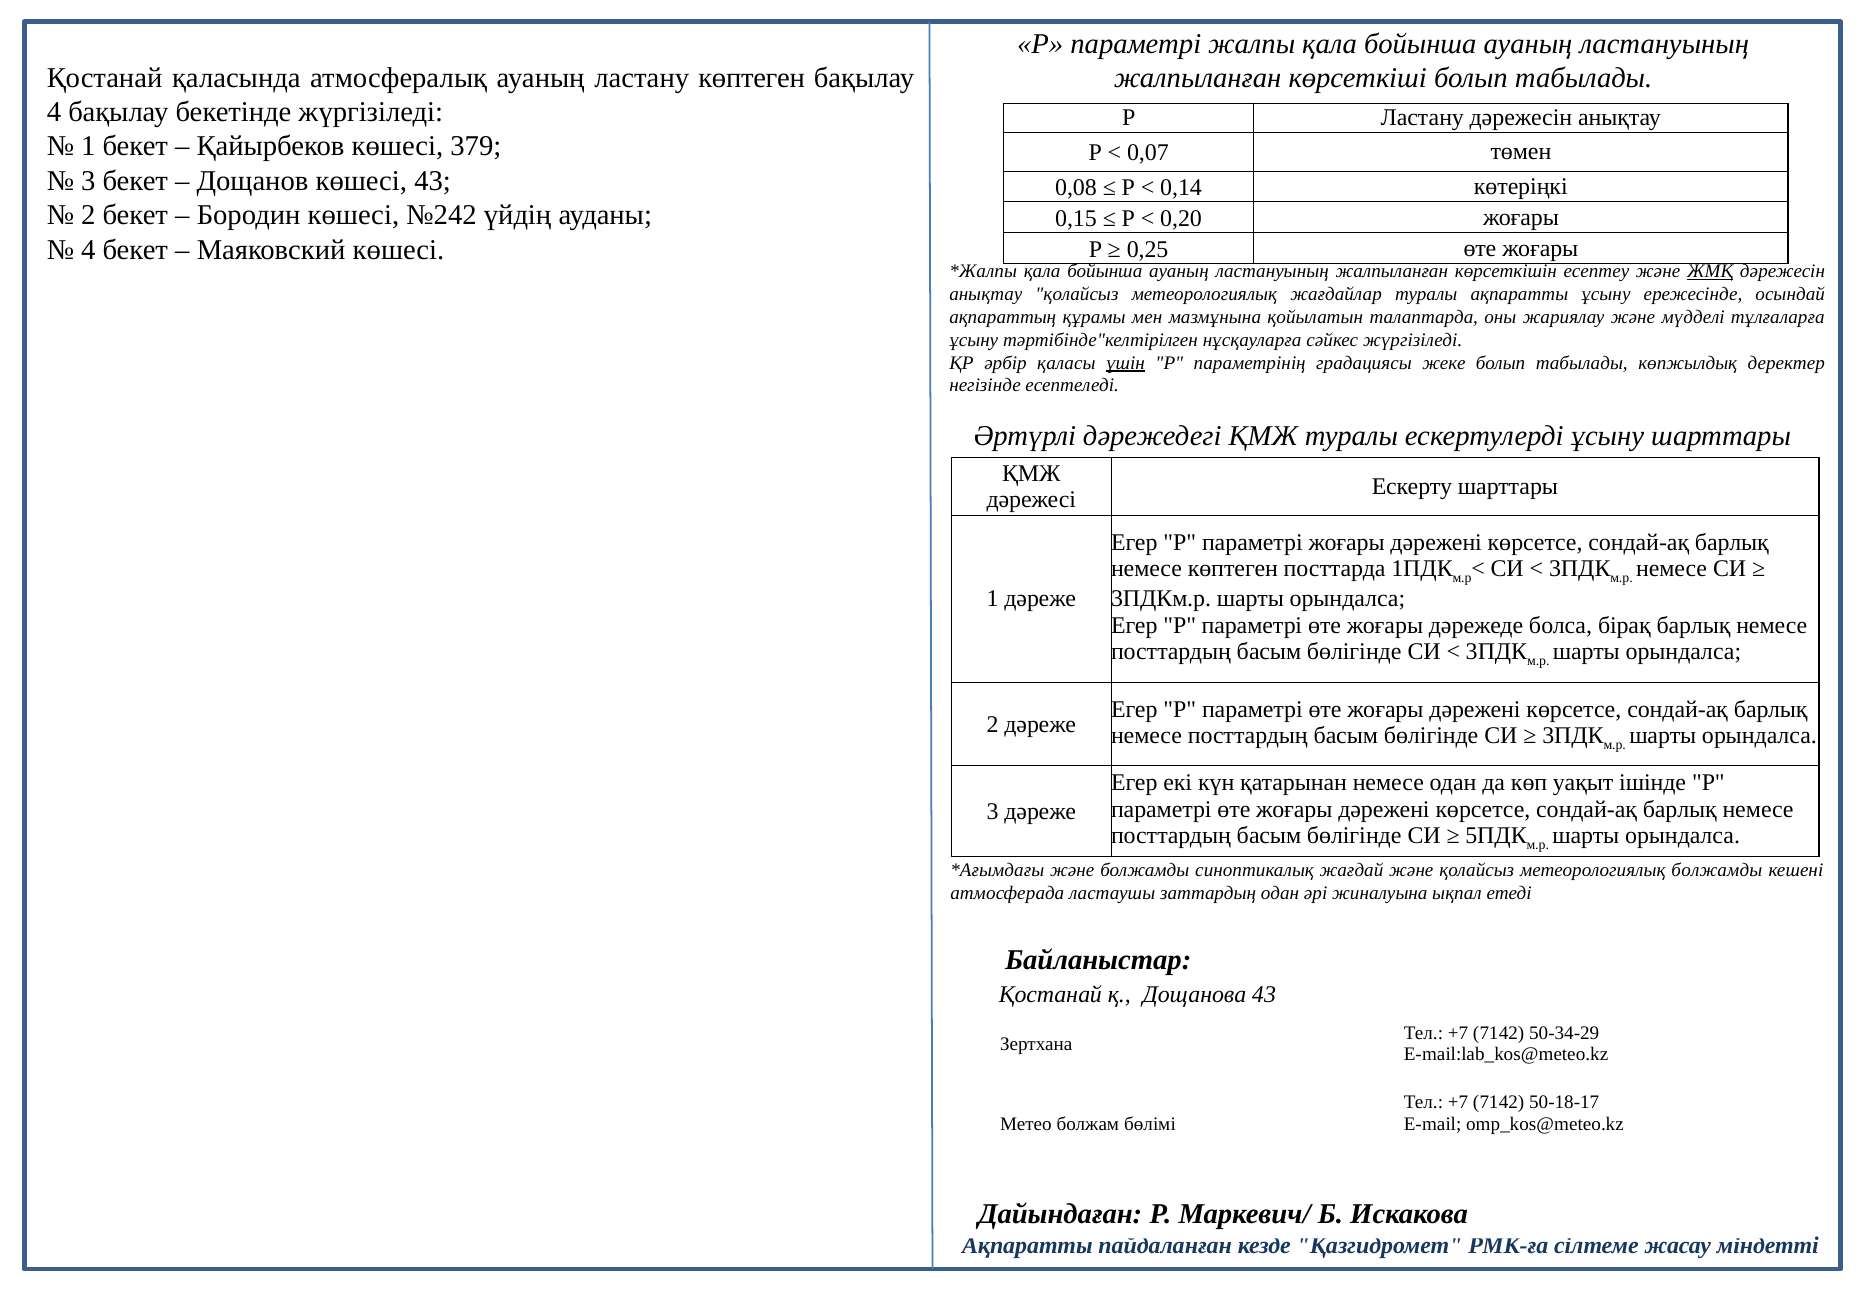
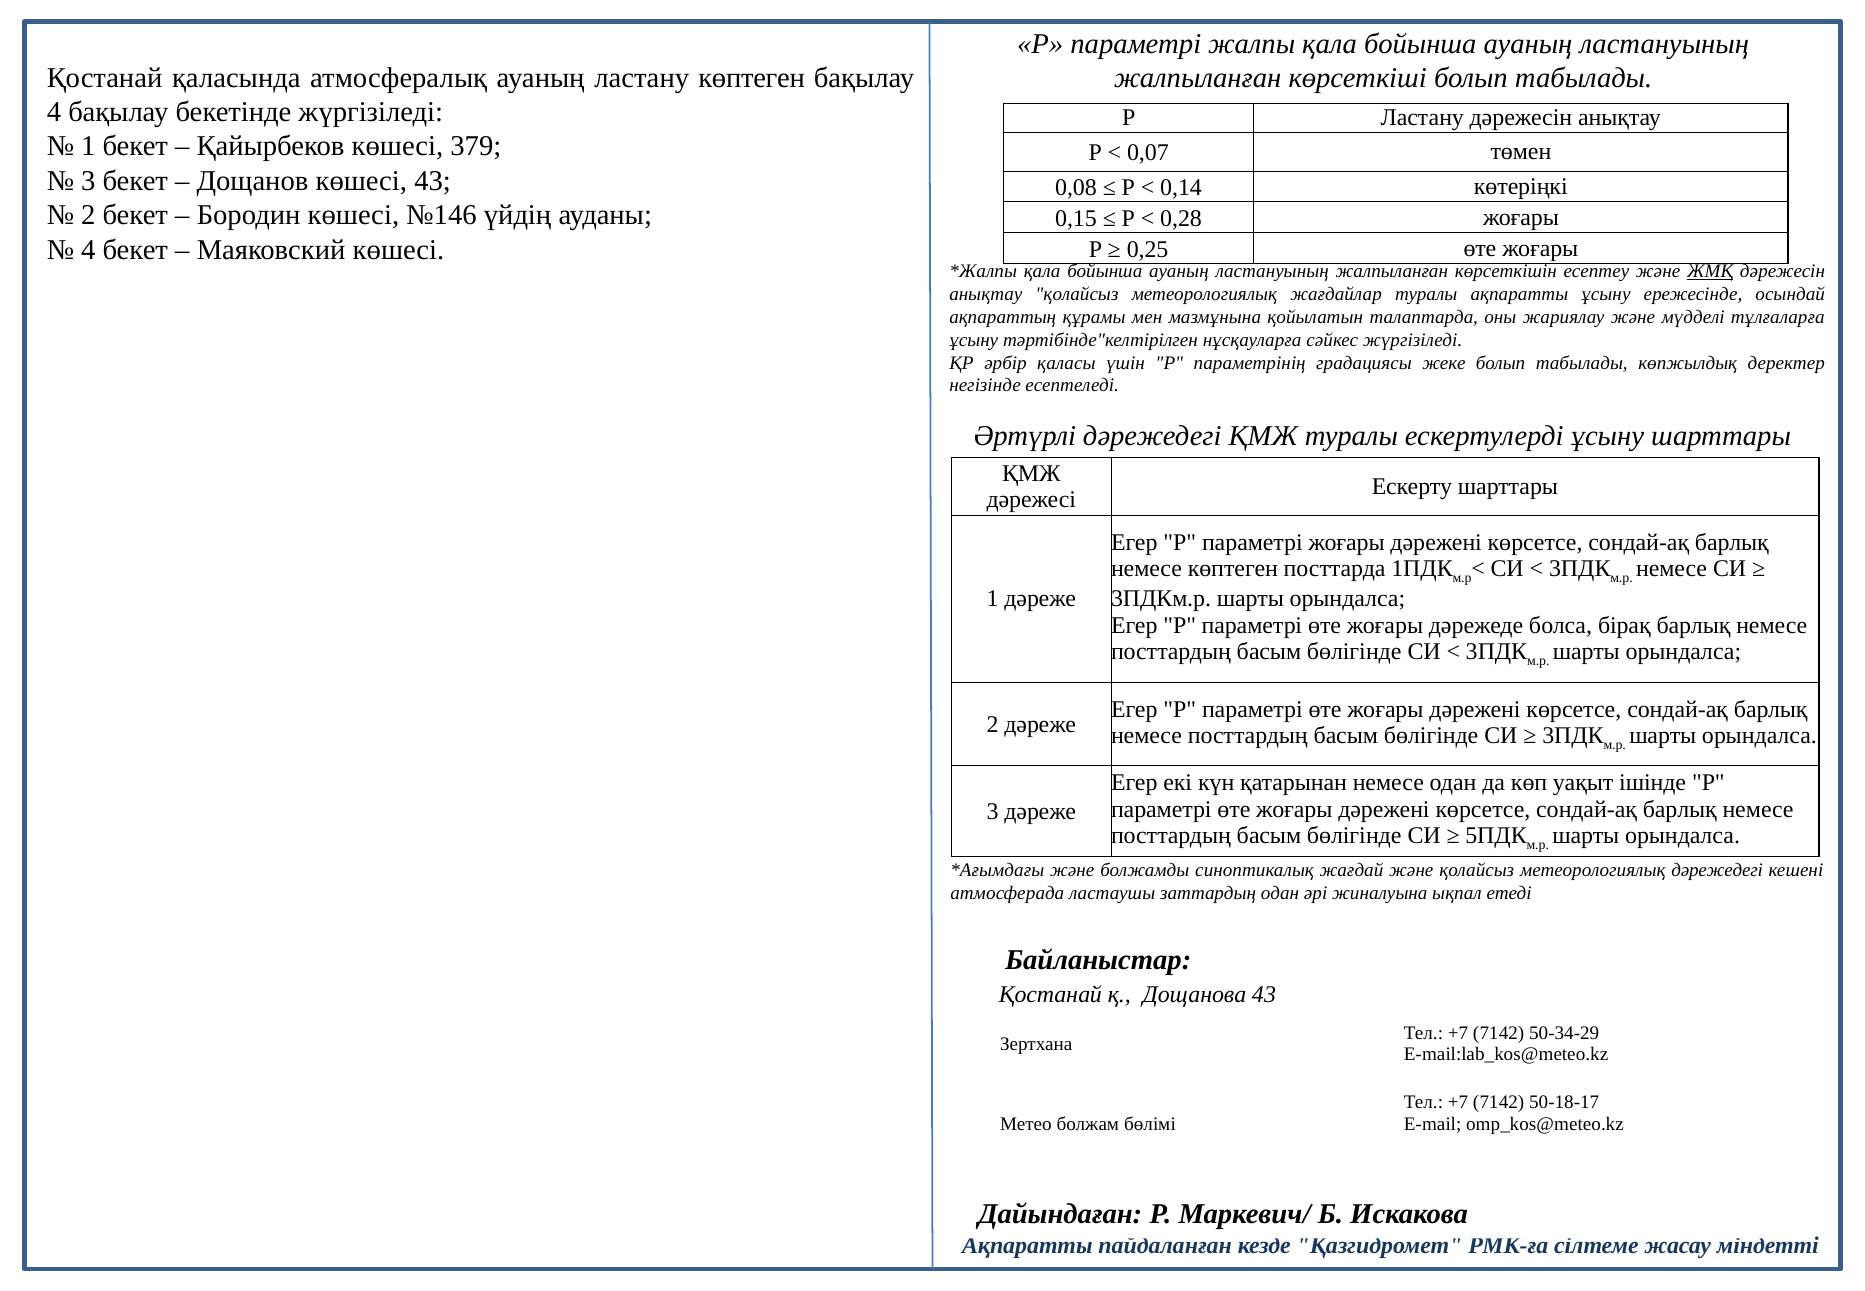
№242: №242 -> №146 (442, 215)
0,20: 0,20 -> 0,28 (1181, 218)
үшін underline: present -> none (1126, 363)
метеорологиялық болжамды: болжамды -> дәрежедегі (1717, 871)
